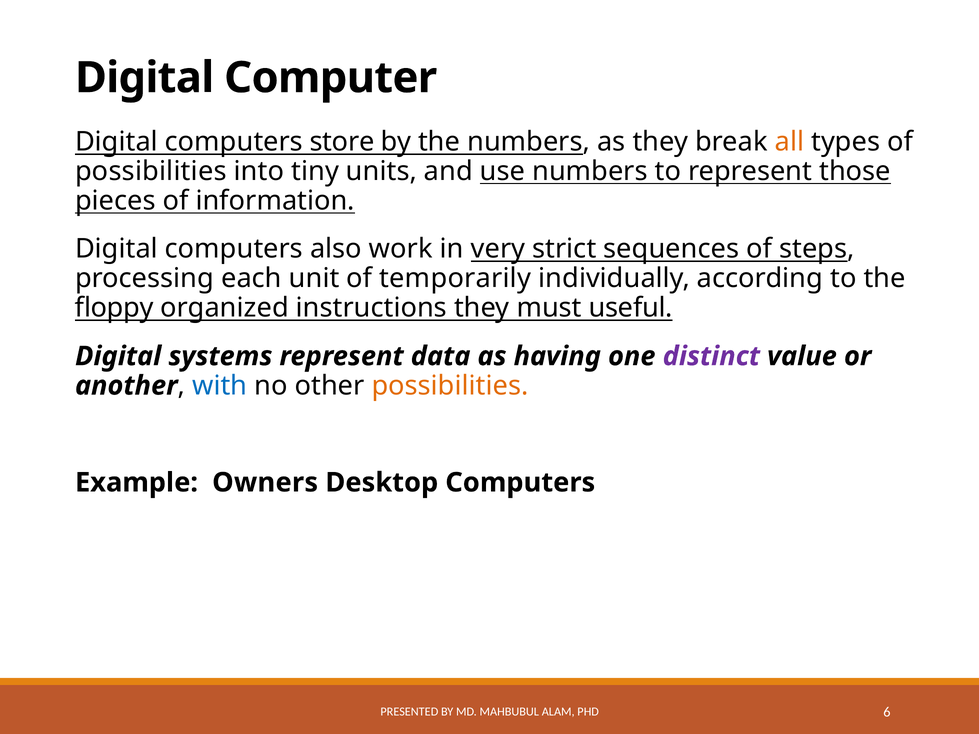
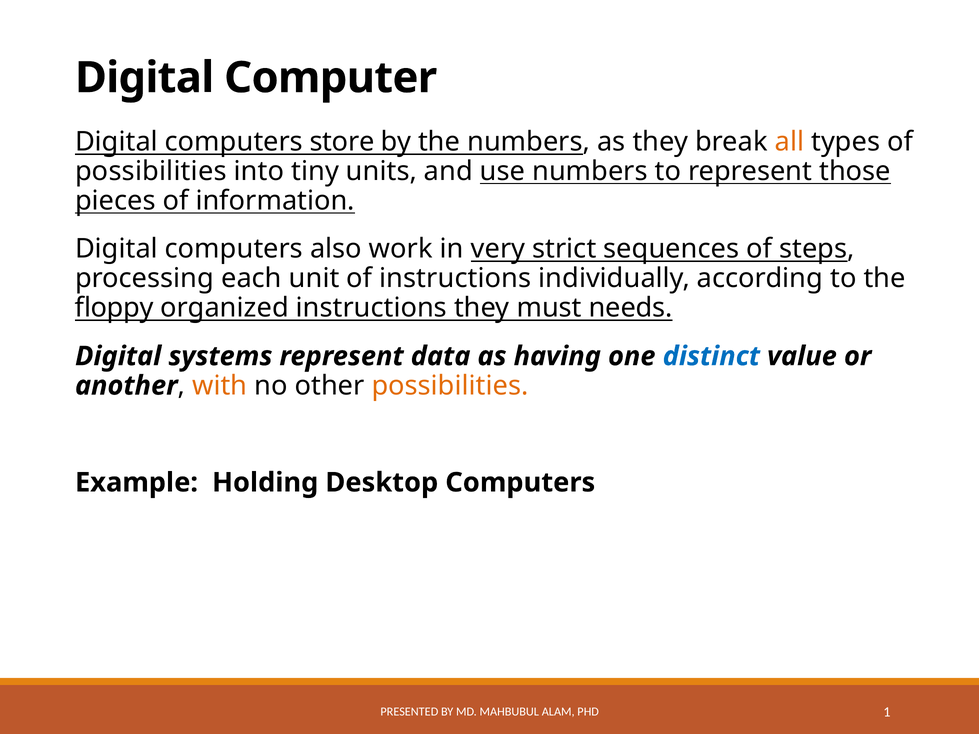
of temporarily: temporarily -> instructions (455, 279)
useful: useful -> needs (631, 308)
distinct colour: purple -> blue (711, 356)
with colour: blue -> orange (220, 386)
Owners: Owners -> Holding (265, 483)
6: 6 -> 1 (887, 712)
